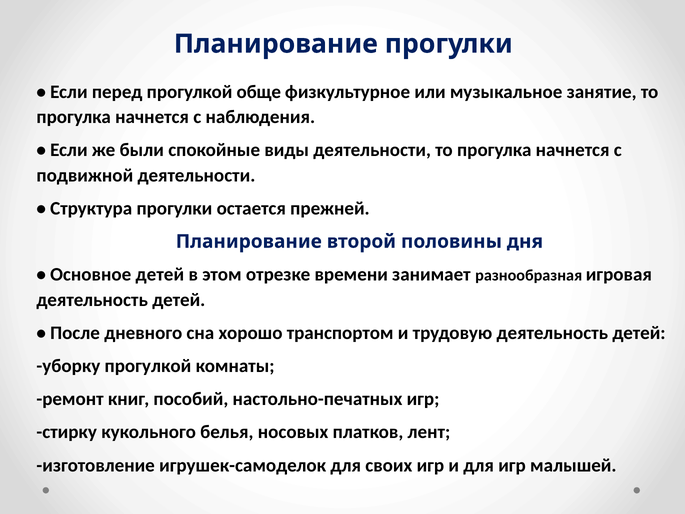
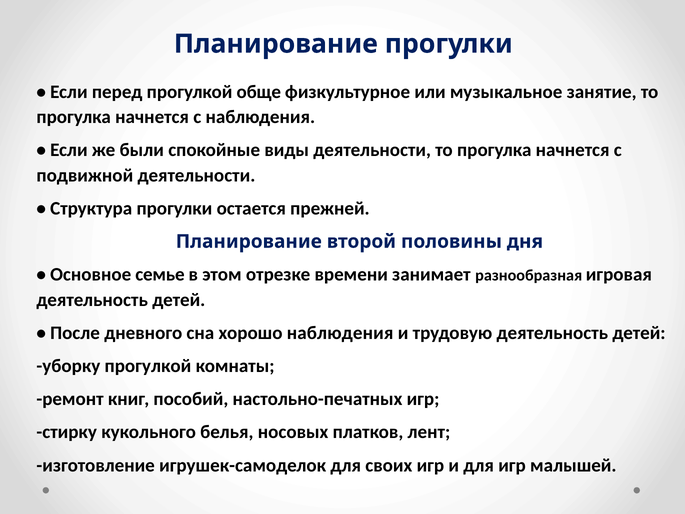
Основное детей: детей -> семье (160, 274)
хорошо транспортом: транспортом -> наблюдения (340, 333)
